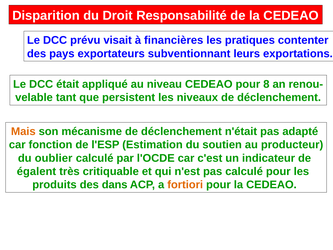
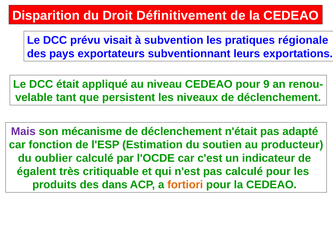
Responsabilité: Responsabilité -> Définitivement (182, 16)
financières: financières -> subvention (174, 40)
contenter: contenter -> régionale (303, 40)
8: 8 -> 9 (266, 84)
Mais colour: orange -> purple (23, 131)
